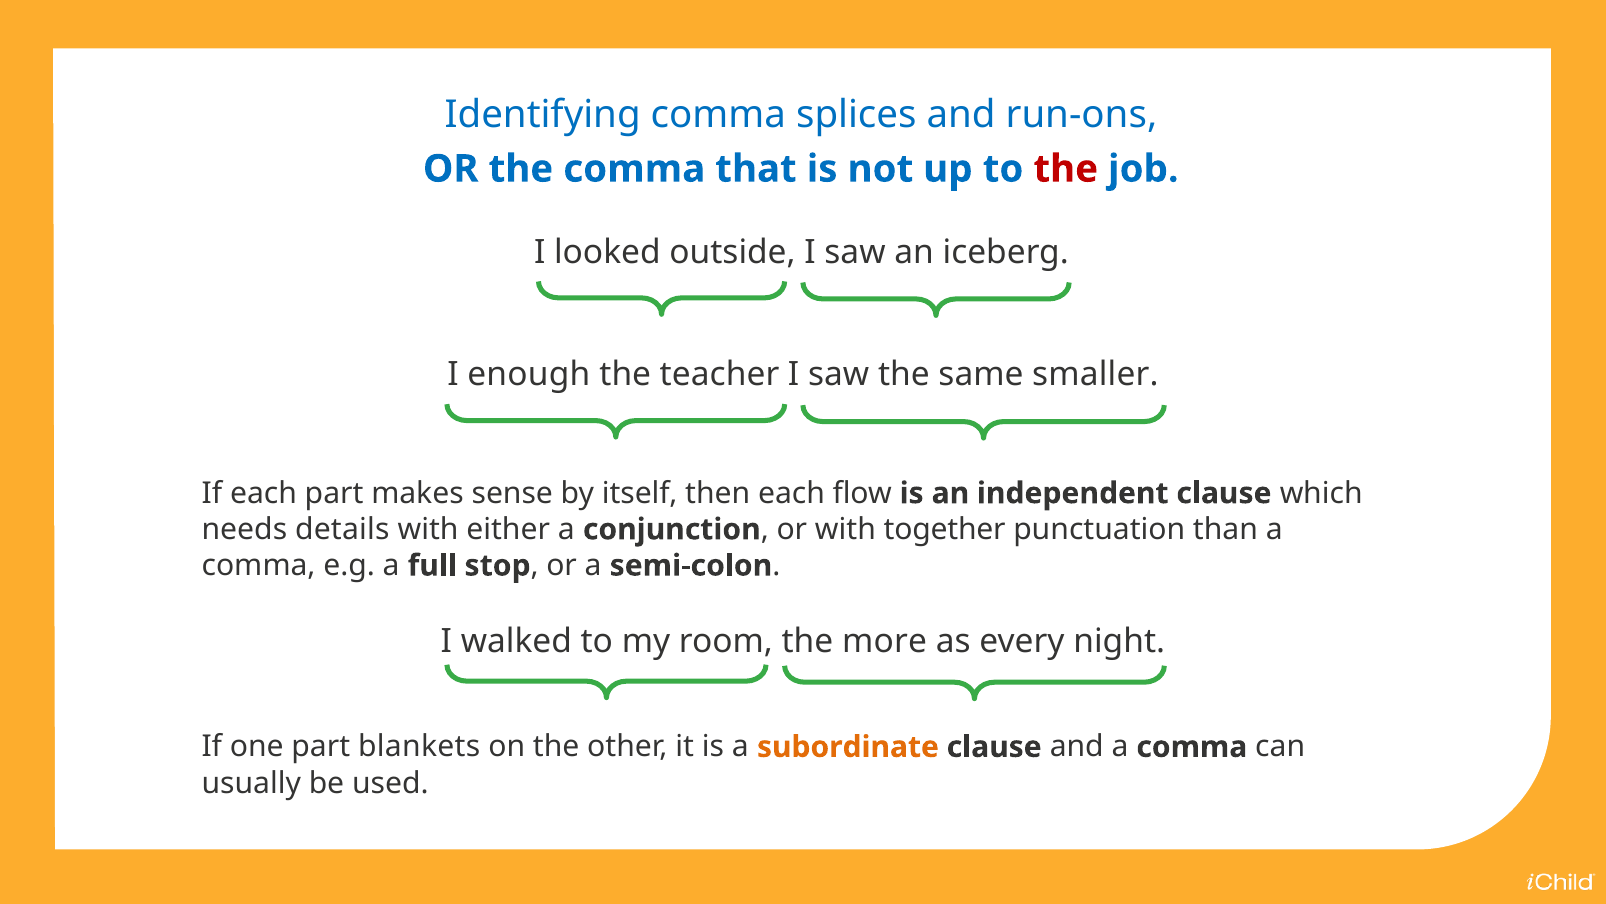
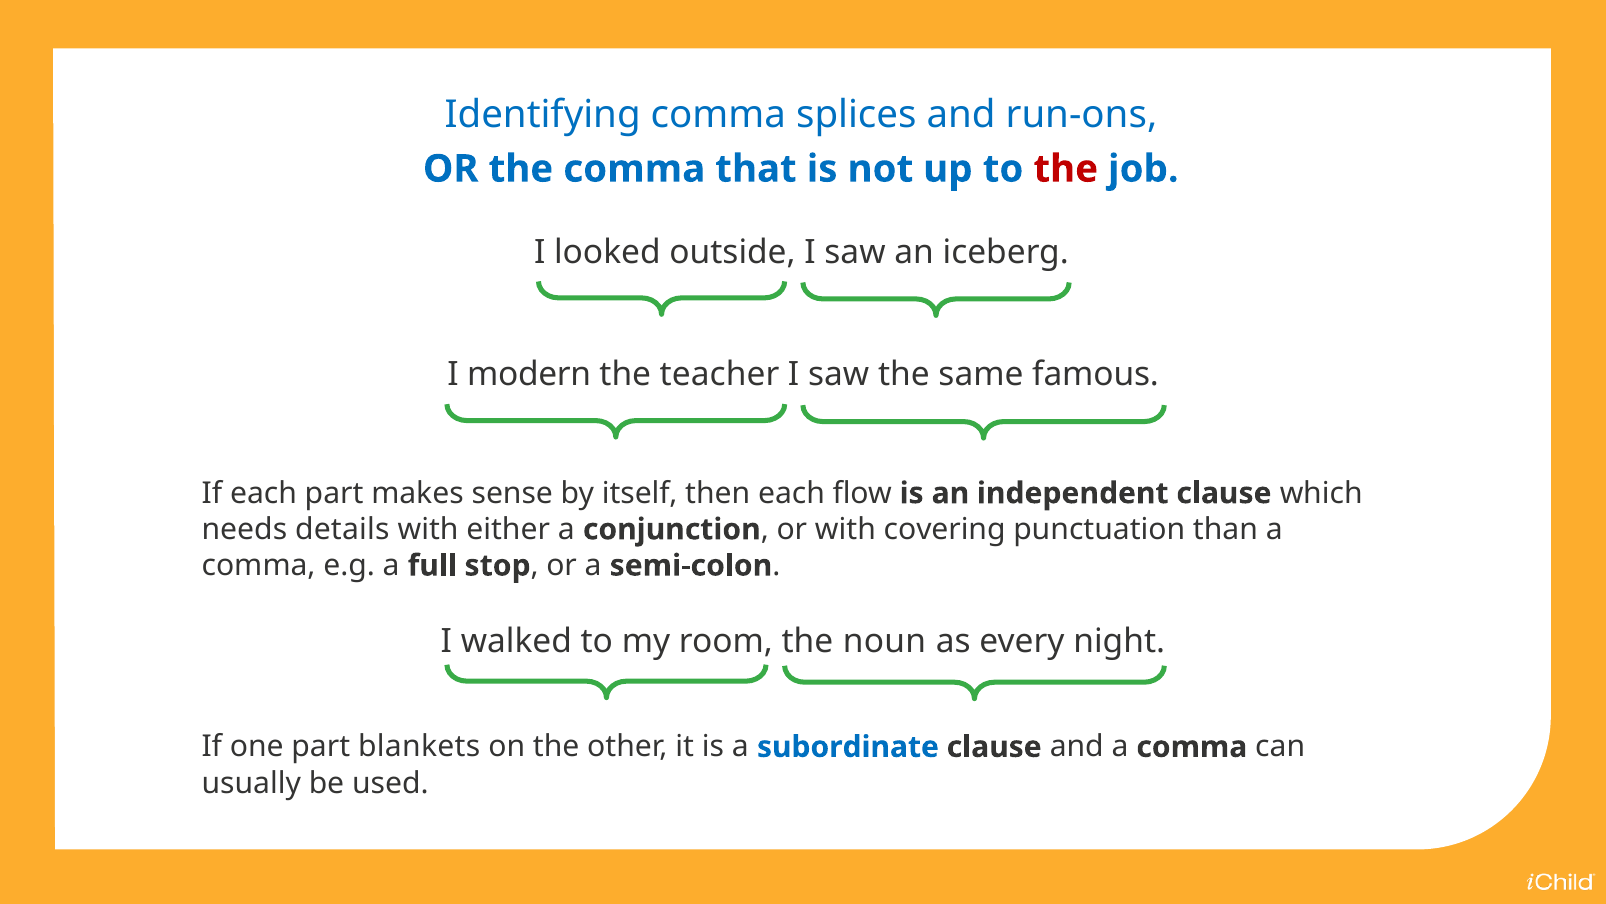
enough: enough -> modern (529, 374)
smaller: smaller -> famous (1096, 374)
together: together -> covering (945, 529)
more: more -> noun (884, 641)
subordinate colour: orange -> blue (848, 747)
